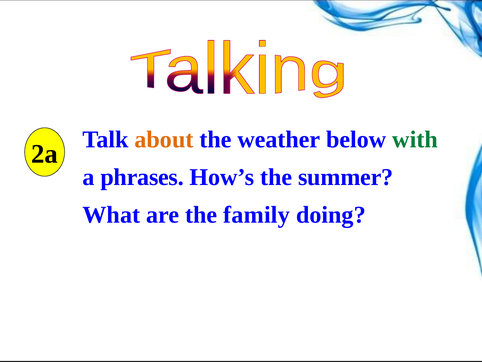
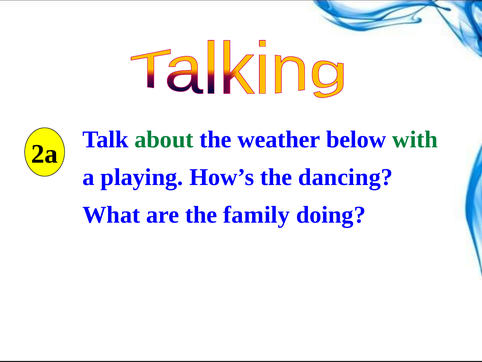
about colour: orange -> green (164, 139)
phrases: phrases -> playing (142, 177)
summer: summer -> dancing (346, 177)
